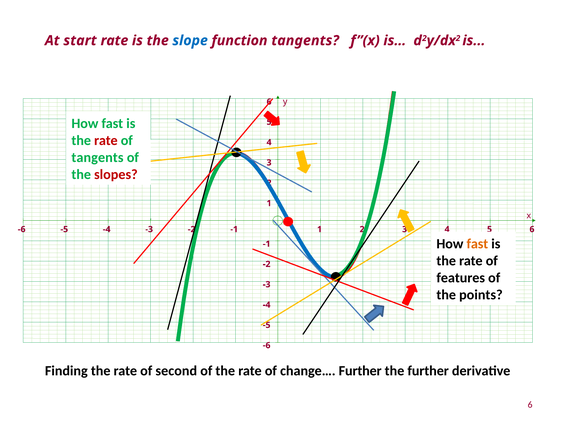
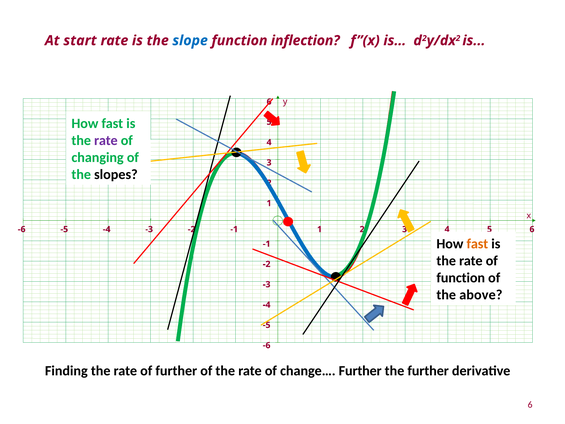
function tangents: tangents -> inflection (305, 41)
rate colour: red -> purple (106, 140)
tangents: tangents -> changing (98, 157)
slopes colour: red -> black (116, 174)
features: features -> function (461, 278)
points: points -> above (481, 295)
of second: second -> further (176, 371)
